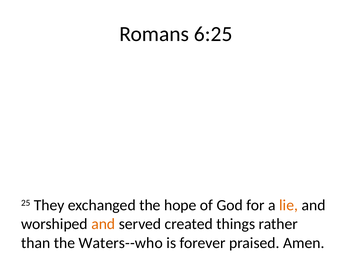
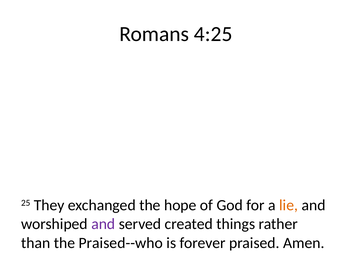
6:25: 6:25 -> 4:25 (213, 34)
and colour: orange -> purple (103, 224)
Waters--who: Waters--who -> Praised--who (121, 243)
